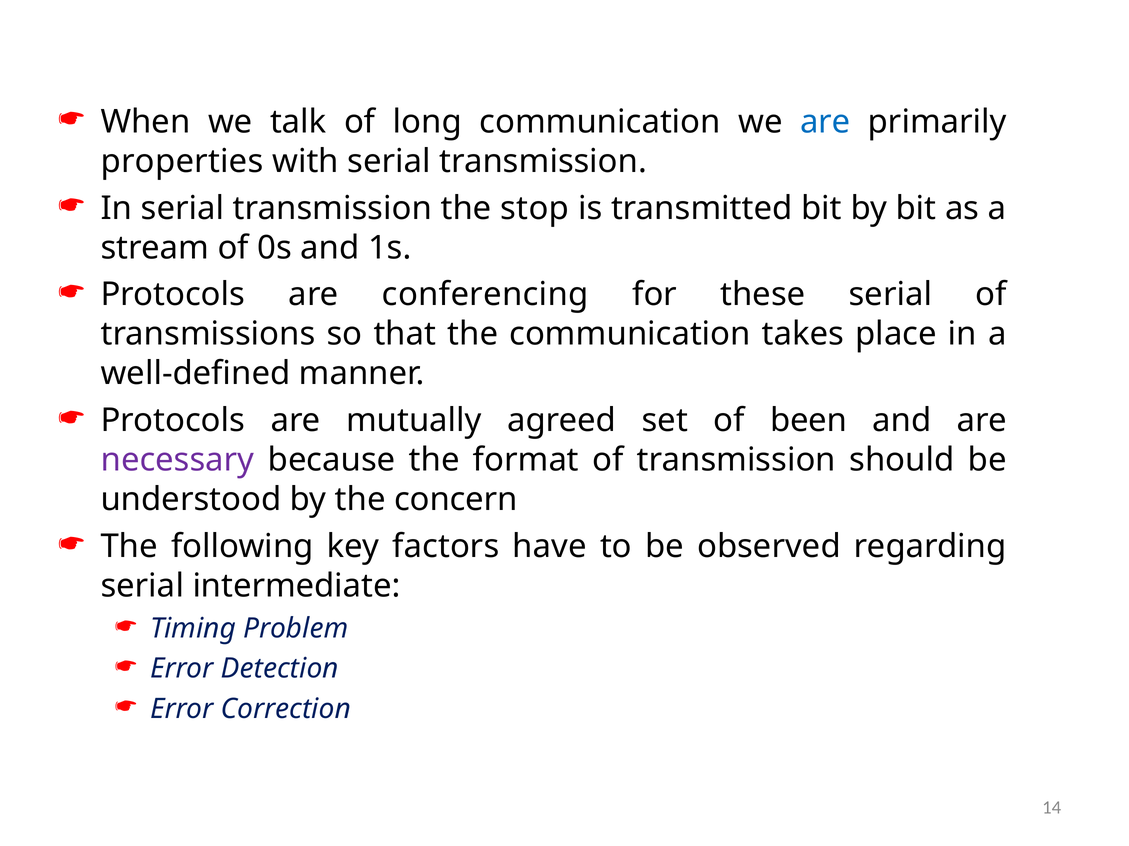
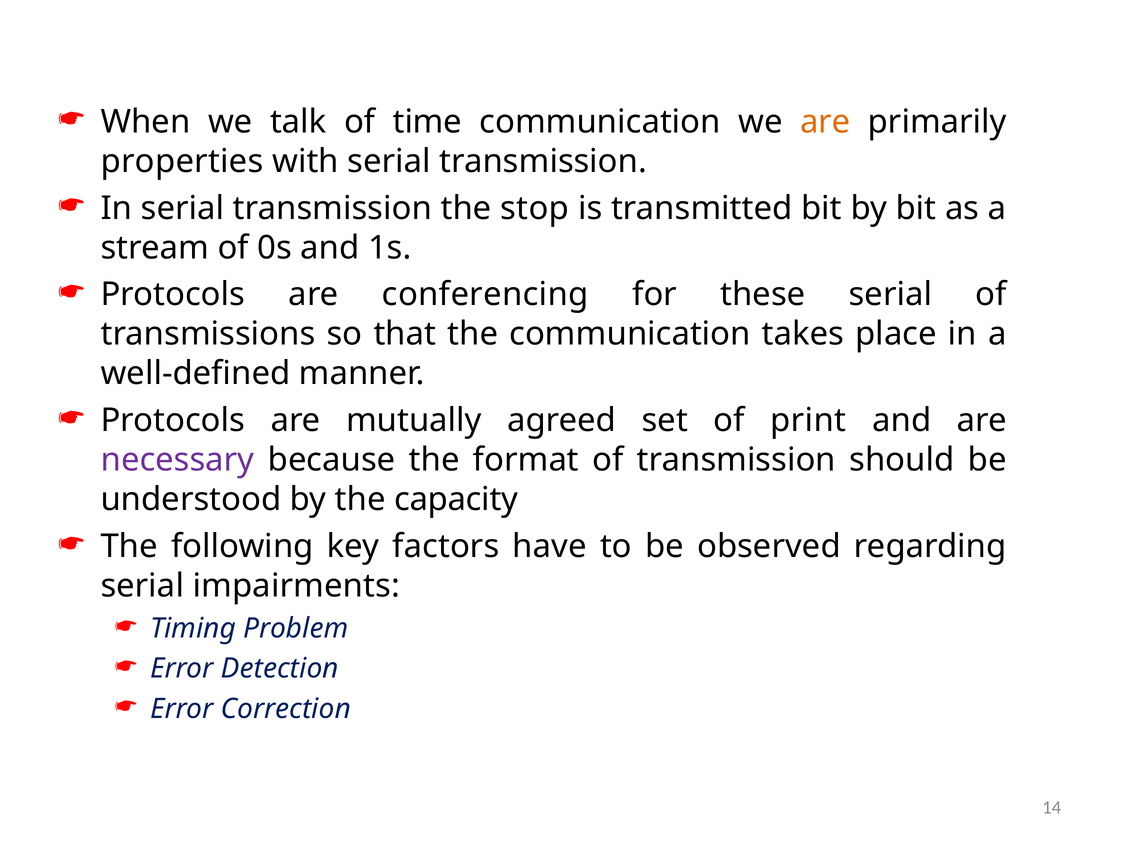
long: long -> time (427, 122)
are colour: blue -> orange (825, 122)
been: been -> print (808, 421)
concern: concern -> capacity (456, 500)
intermediate: intermediate -> impairments (296, 587)
